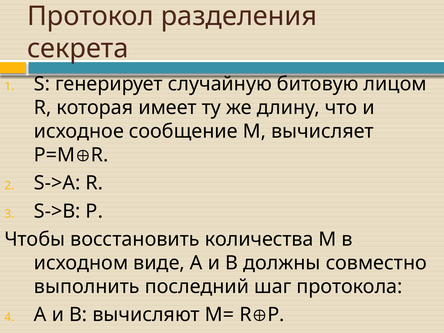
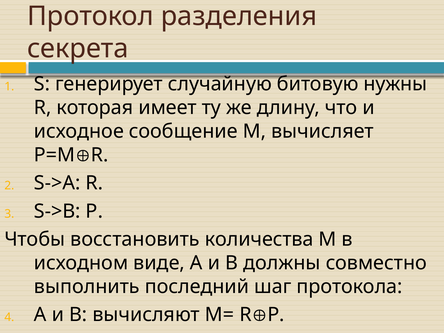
лицом: лицом -> нужны (395, 84)
